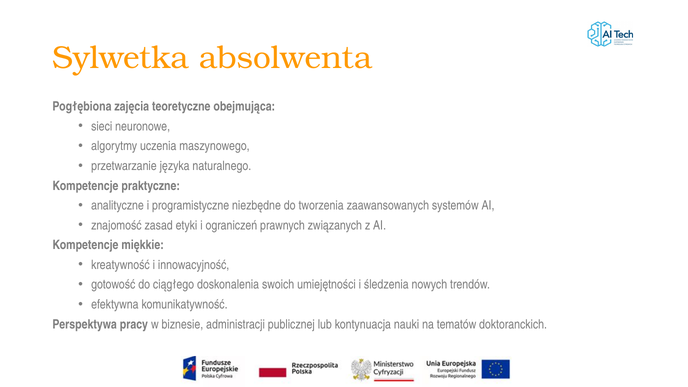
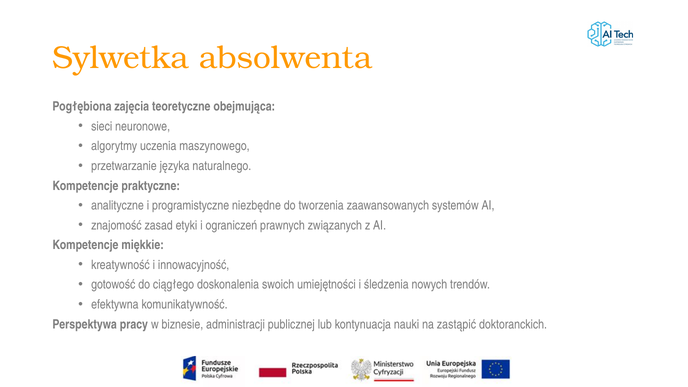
tematów: tematów -> zastąpić (456, 324)
